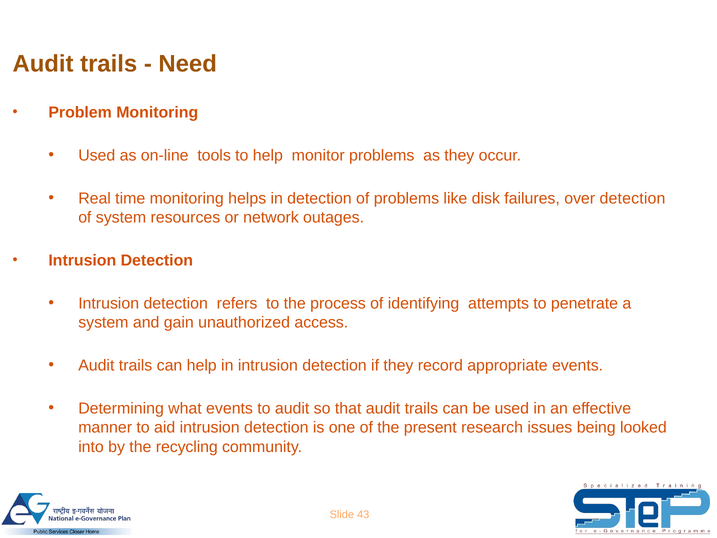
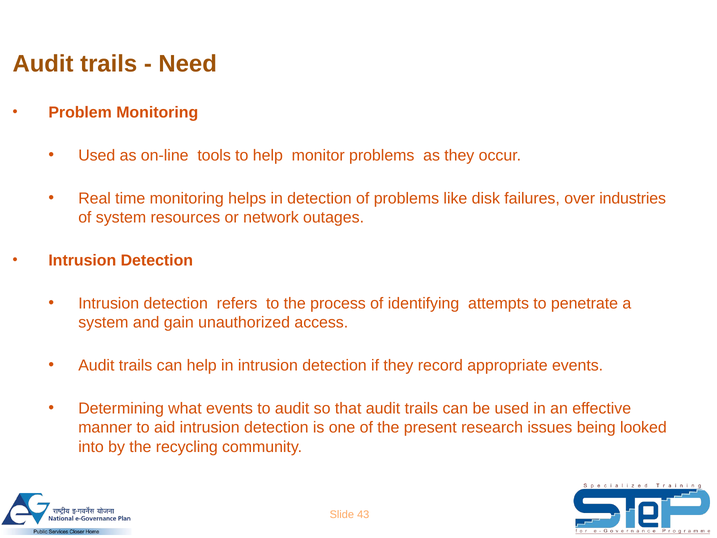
over detection: detection -> industries (633, 198)
